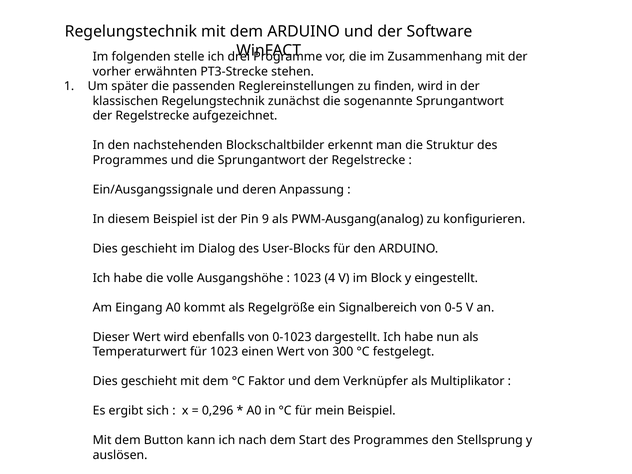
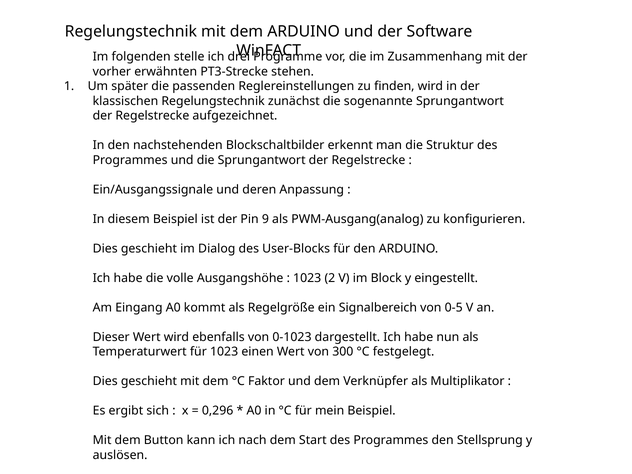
4: 4 -> 2 (330, 278)
